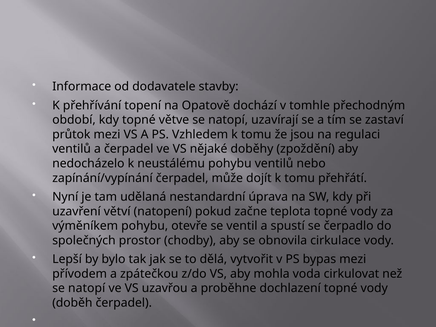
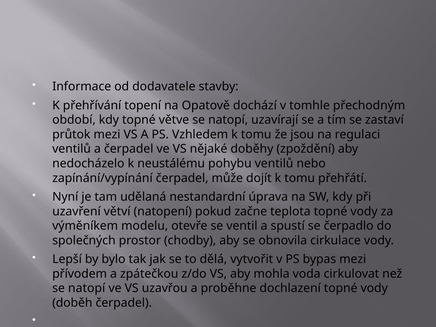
výměníkem pohybu: pohybu -> modelu (145, 226)
